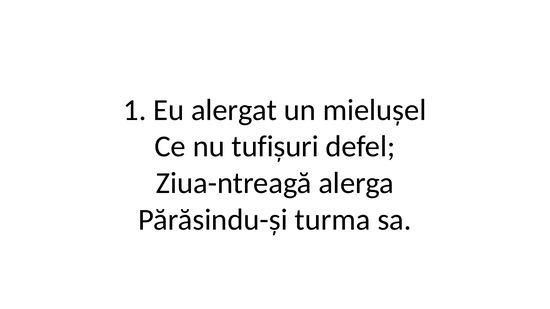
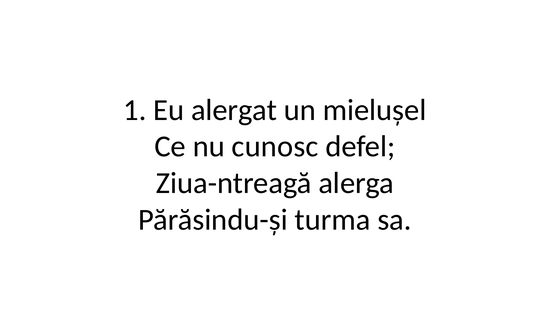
tufișuri: tufișuri -> cunosc (275, 147)
